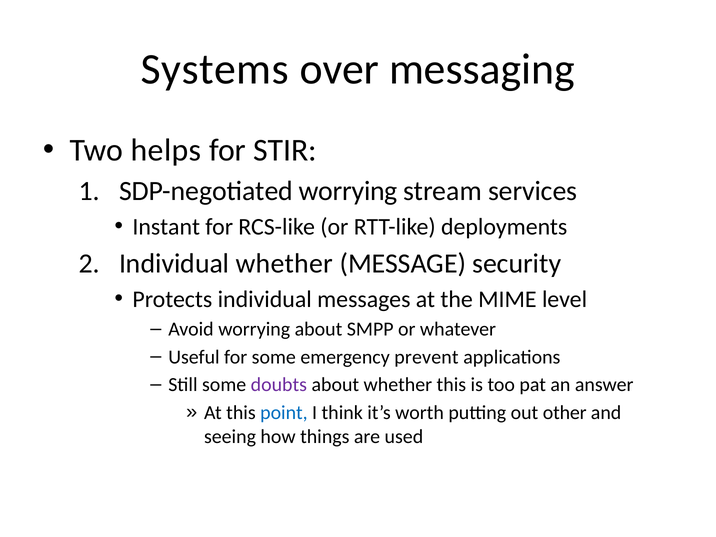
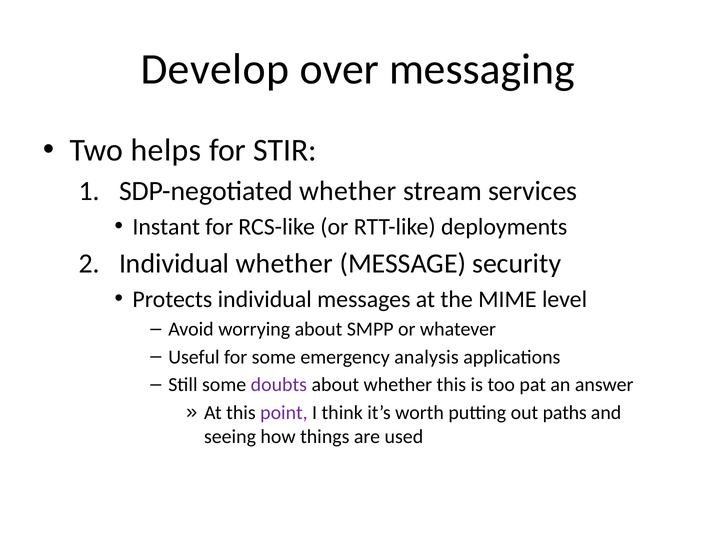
Systems: Systems -> Develop (215, 69)
SDP-negotiated worrying: worrying -> whether (348, 191)
prevent: prevent -> analysis (426, 357)
point colour: blue -> purple (284, 413)
other: other -> paths (565, 413)
